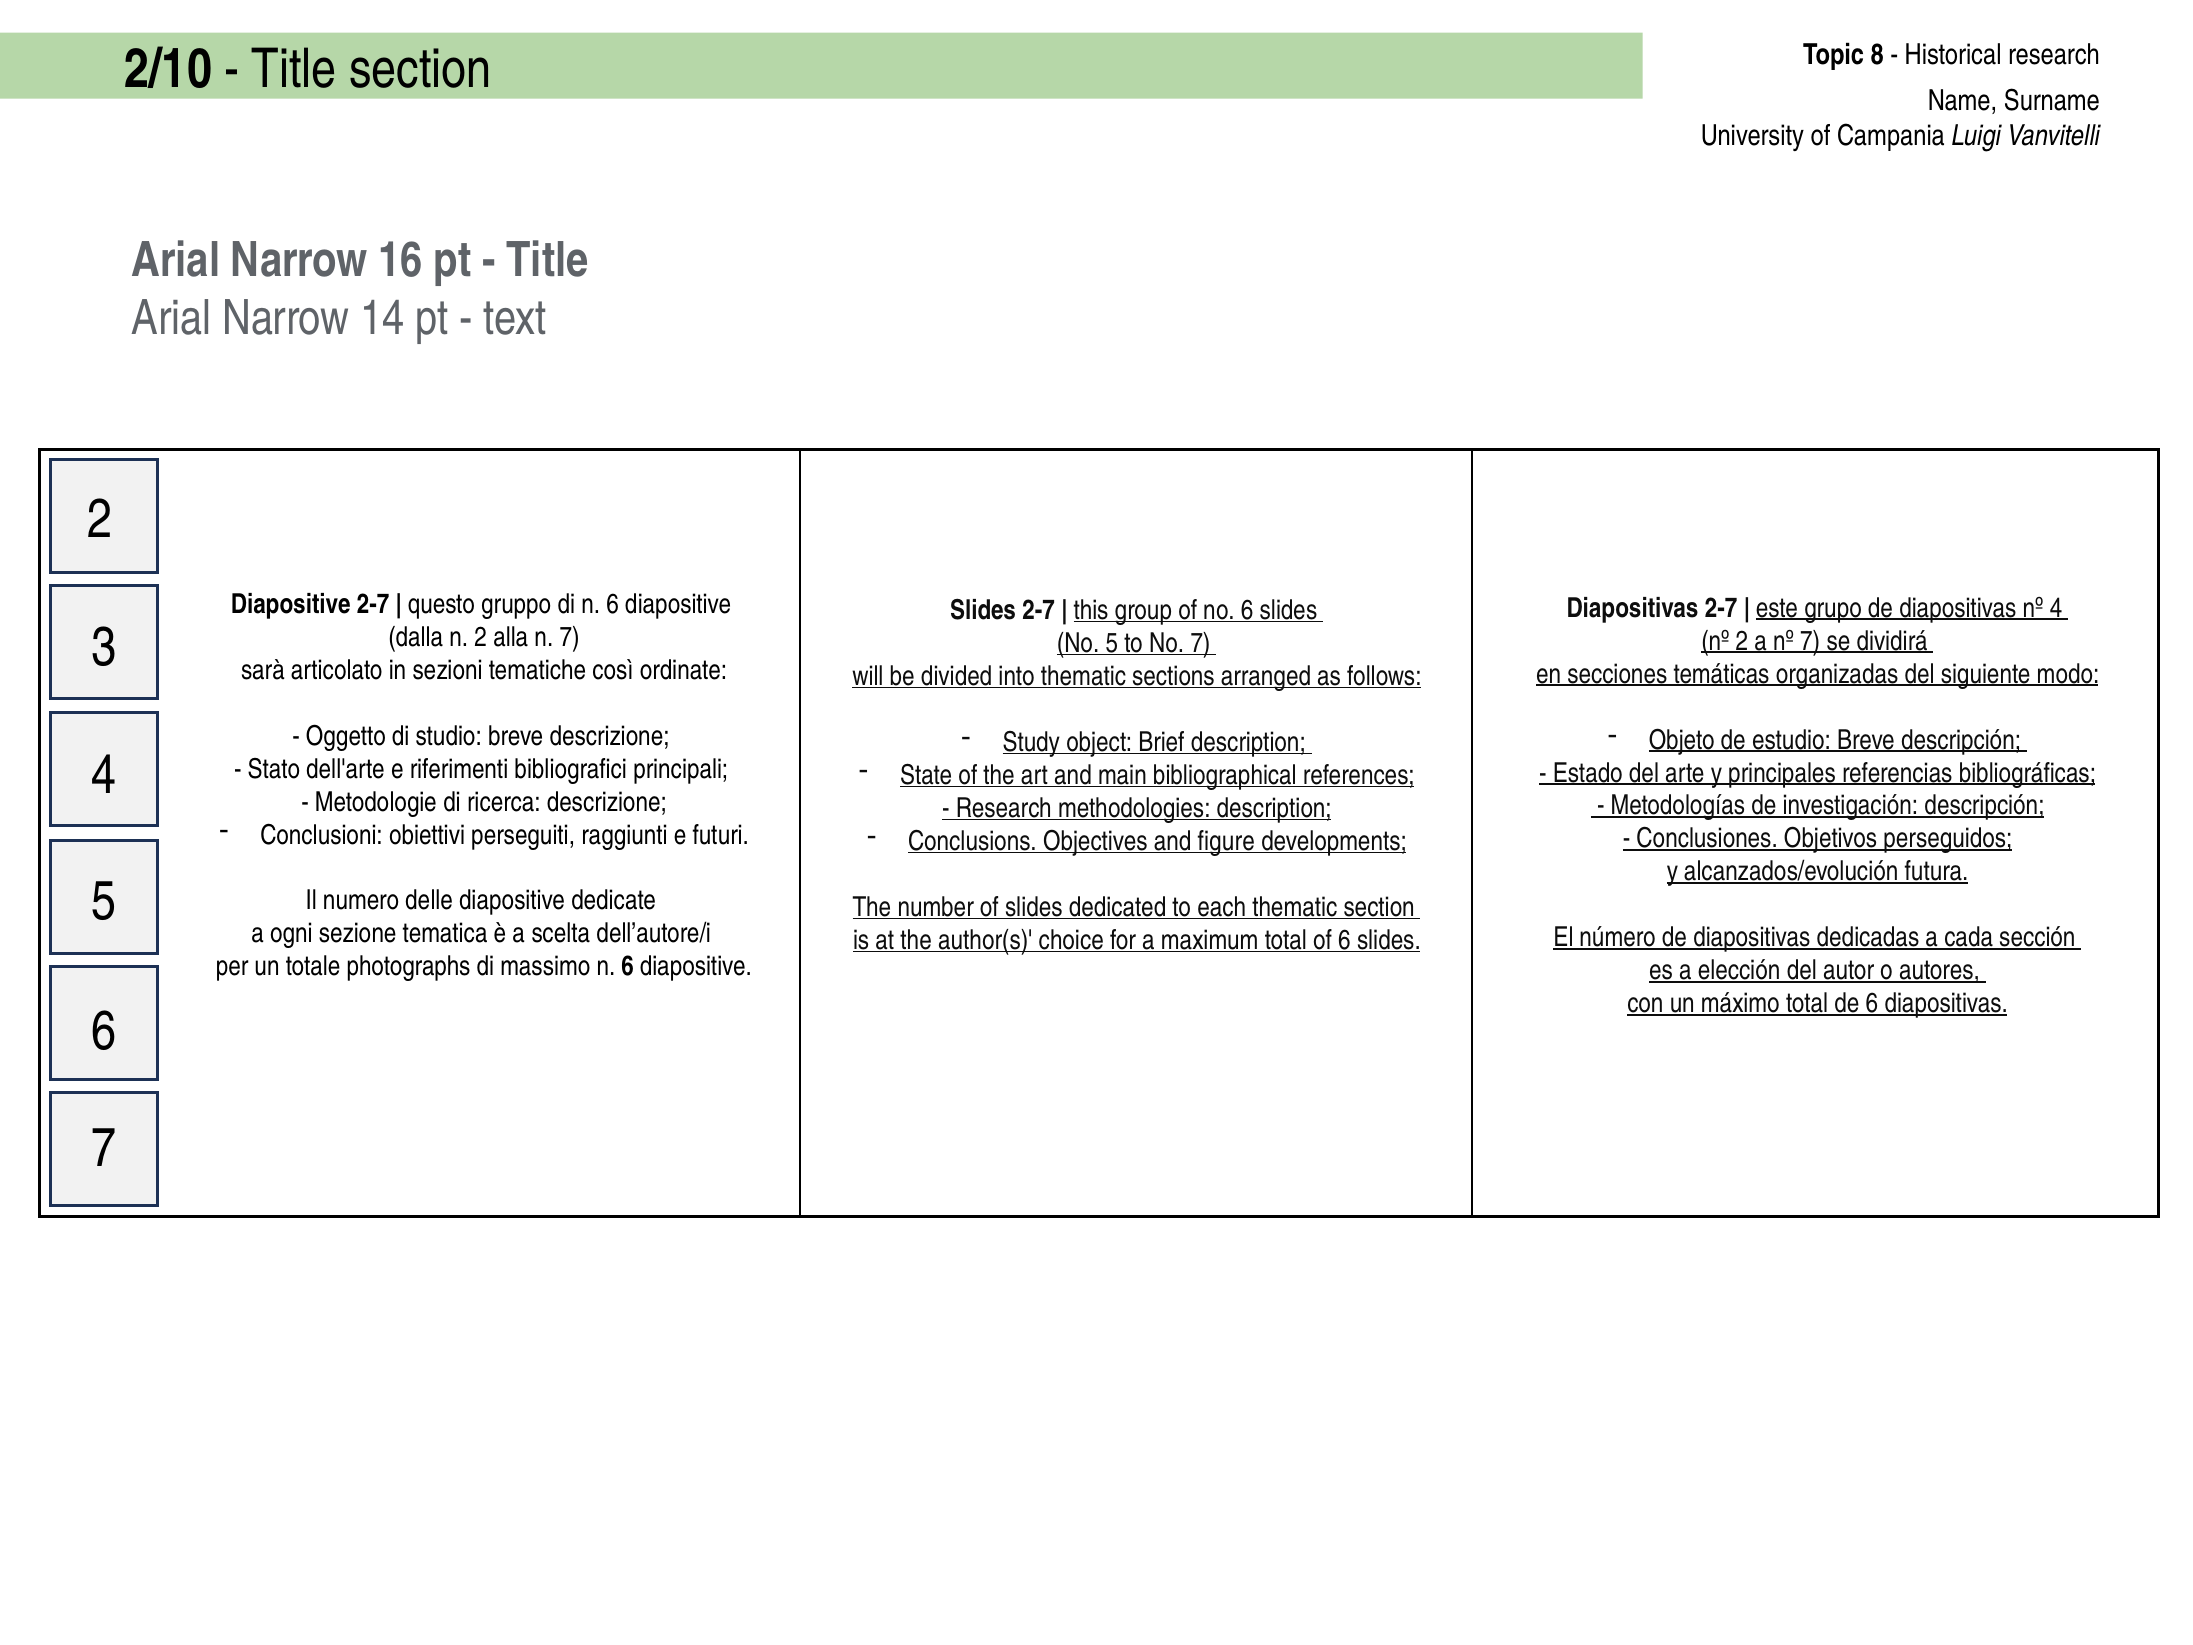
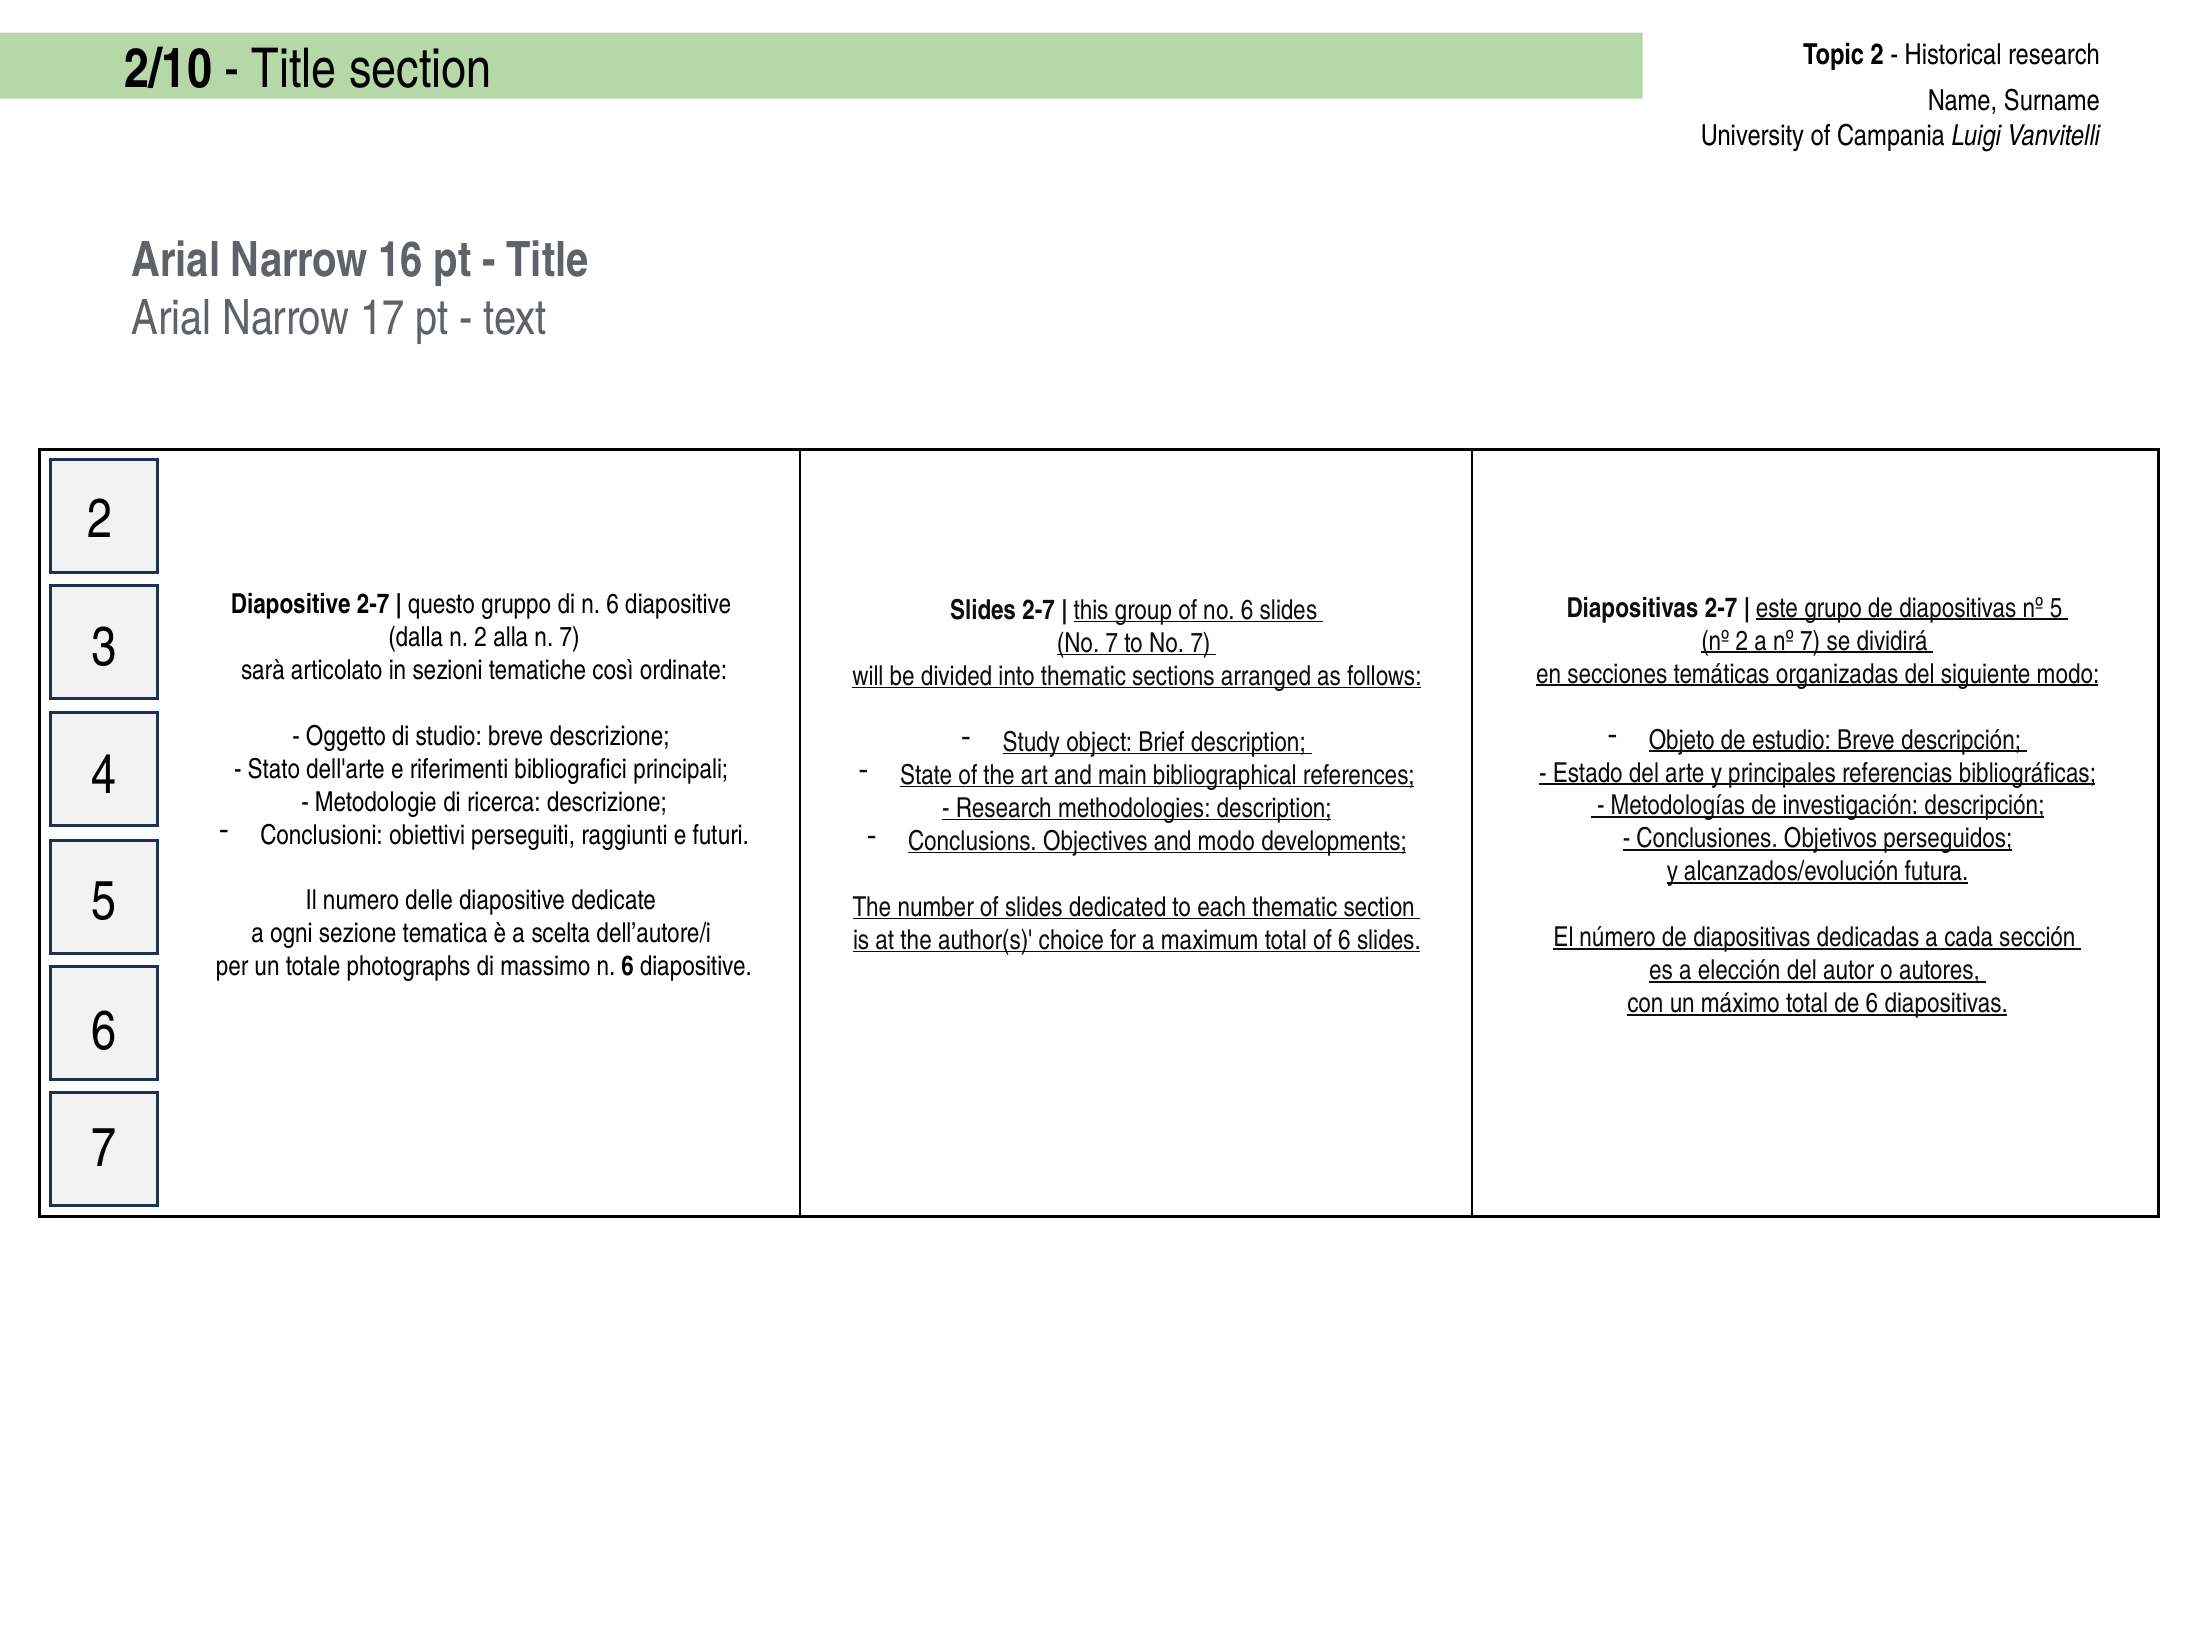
Topic 8: 8 -> 2 (1877, 55)
14: 14 -> 17 (382, 319)
nº 4: 4 -> 5 (2056, 608)
5: 5 -> 7 (1112, 643)
and figure: figure -> modo (1226, 841)
